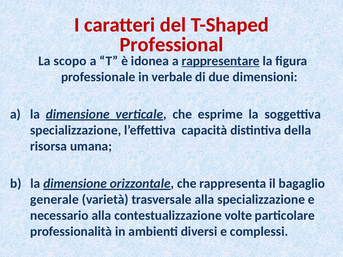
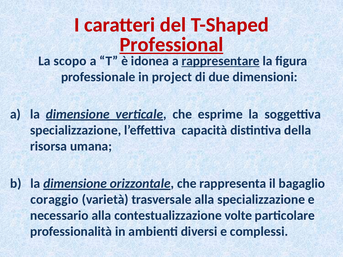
Professional underline: none -> present (171, 45)
verbale: verbale -> project (172, 77)
generale: generale -> coraggio (54, 200)
